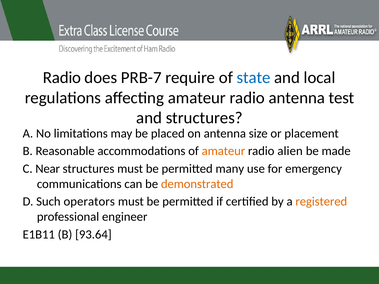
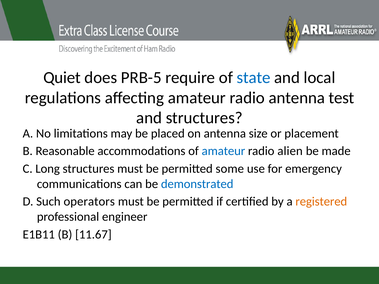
Radio: Radio -> Quiet (62, 78)
PRB-7: PRB-7 -> PRB-5 (141, 78)
amateur colour: orange -> blue (223, 151)
Near: Near -> Long (48, 169)
many: many -> some (230, 169)
demonstrated colour: orange -> blue (197, 184)
93.64: 93.64 -> 11.67 (93, 235)
